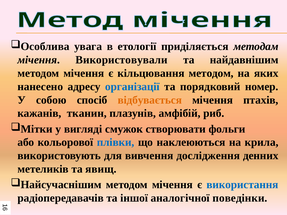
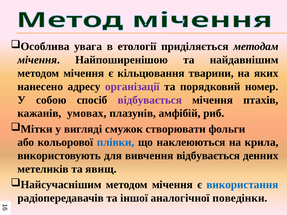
Використовували: Використовували -> Найпоширенішою (122, 60)
кільцювання методом: методом -> тварини (211, 73)
організації colour: blue -> purple (132, 87)
відбувається colour: orange -> purple (150, 100)
тканин: тканин -> умовах (87, 113)
вивчення дослідження: дослідження -> відбувається (208, 156)
